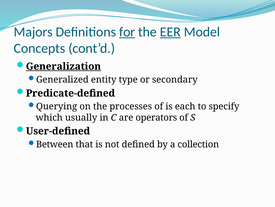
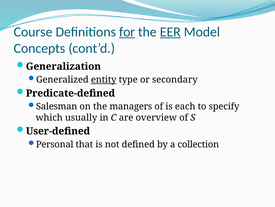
Majors: Majors -> Course (33, 32)
Generalization underline: present -> none (63, 66)
entity underline: none -> present (104, 79)
Querying: Querying -> Salesman (57, 106)
processes: processes -> managers (131, 106)
operators: operators -> overview (156, 117)
Between: Between -> Personal (55, 144)
